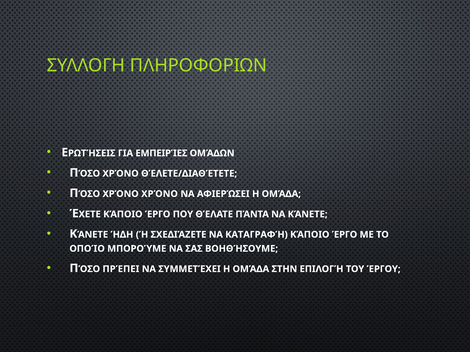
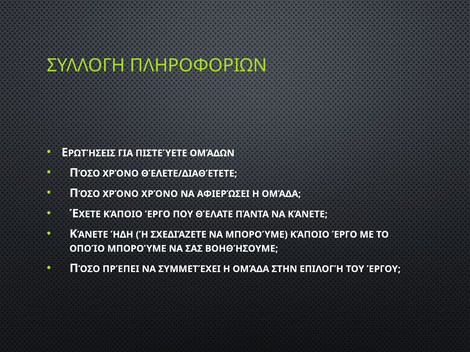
ΕΜΠΕΙΡΊΕΣ: ΕΜΠΕΙΡΊΕΣ -> ΠΙΣΤΕΎΕΤΕ (161, 153)
ΝΑ ΚΑΤΑΓΡΑΦΉ: ΚΑΤΑΓΡΑΦΉ -> ΜΠΟΡΟΎΜΕ (256, 235)
